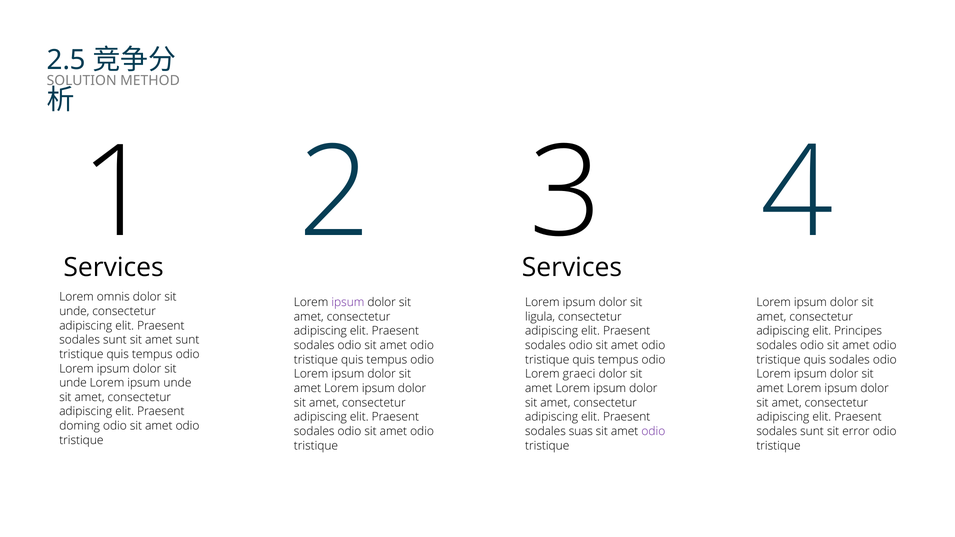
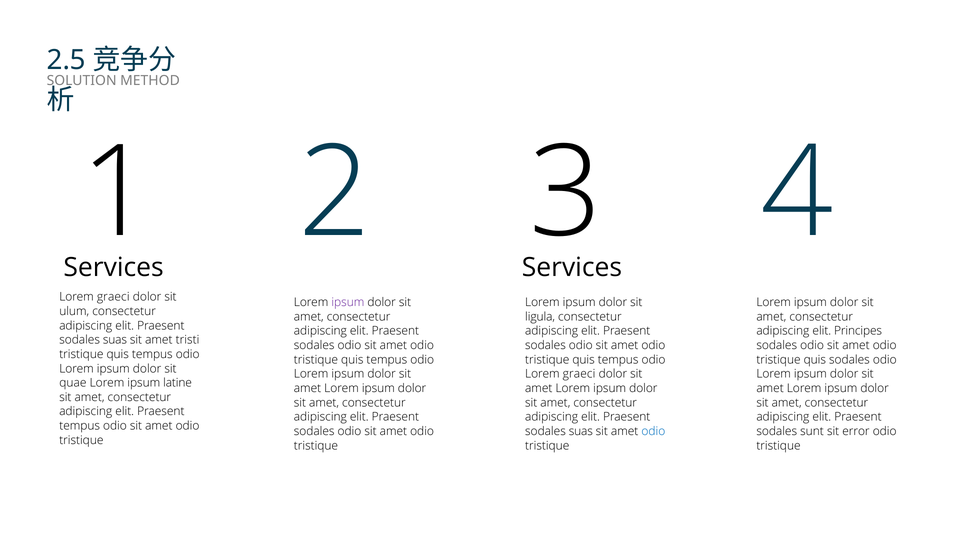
omnis: omnis -> graeci (113, 297)
unde: unde -> ulum (74, 311)
sunt: sunt -> suas (115, 340)
amet sunt: sunt -> tristi (188, 340)
unde: unde -> quae (73, 383)
ipsum unde: unde -> latine (178, 383)
doming: doming -> tempus (80, 426)
odio colour: purple -> blue (653, 431)
